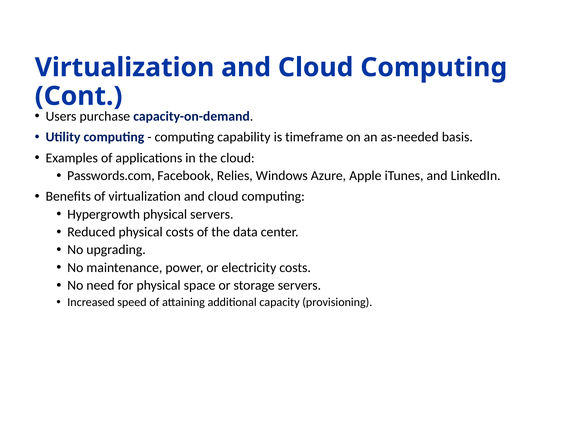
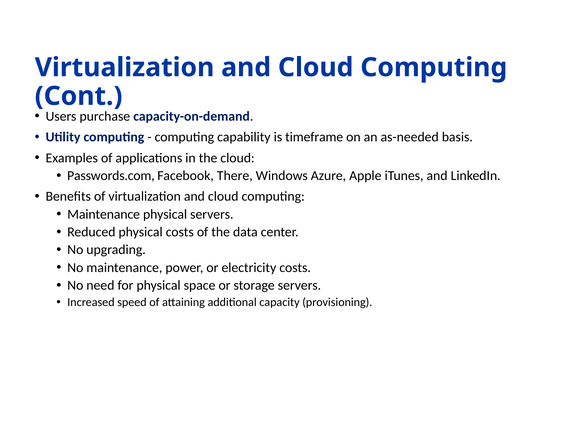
Relies: Relies -> There (235, 176)
Hypergrowth: Hypergrowth -> Maintenance (104, 214)
